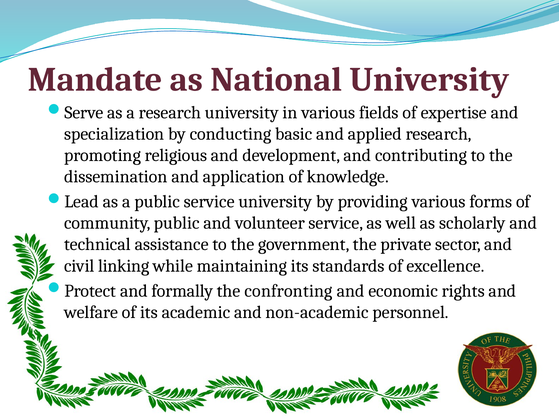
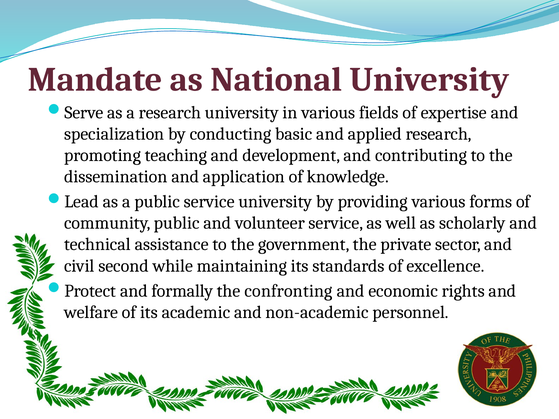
religious: religious -> teaching (176, 155)
linking: linking -> second (124, 266)
